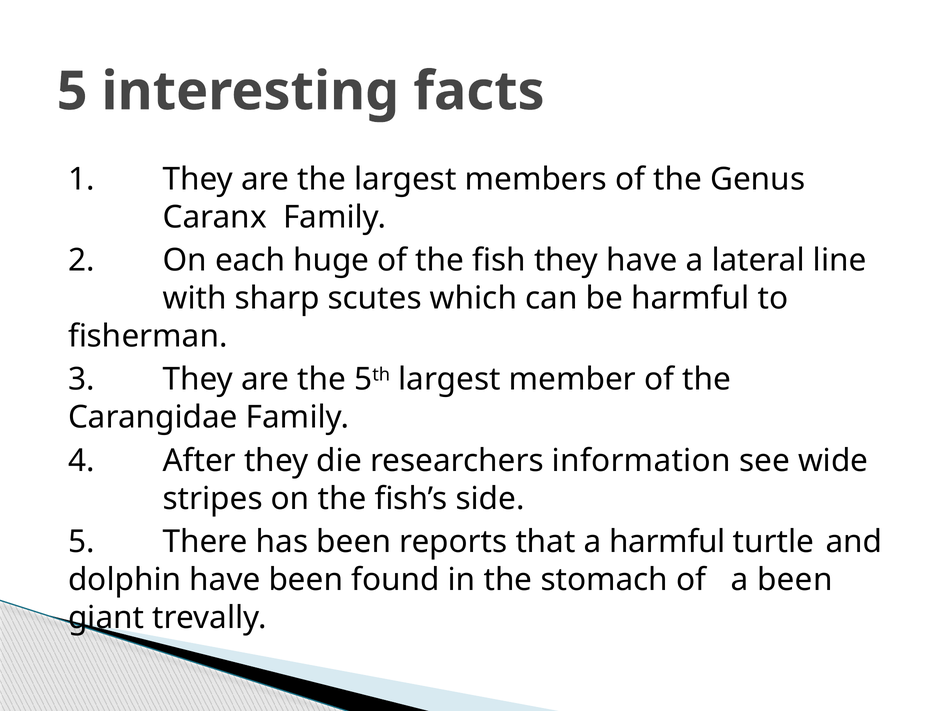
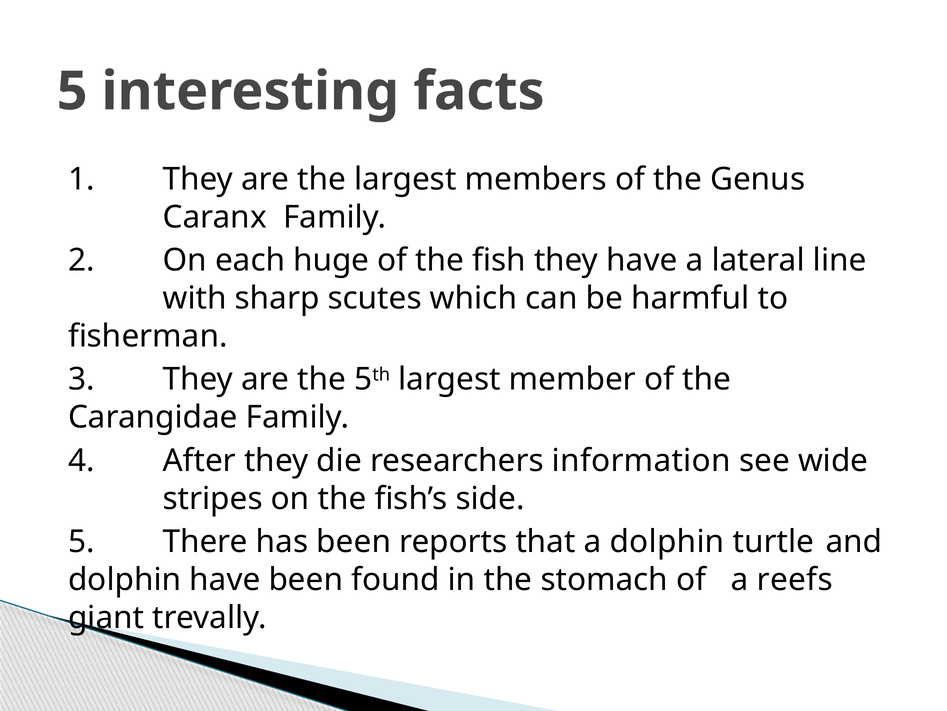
a harmful: harmful -> dolphin (667, 541)
a been: been -> reefs (795, 579)
